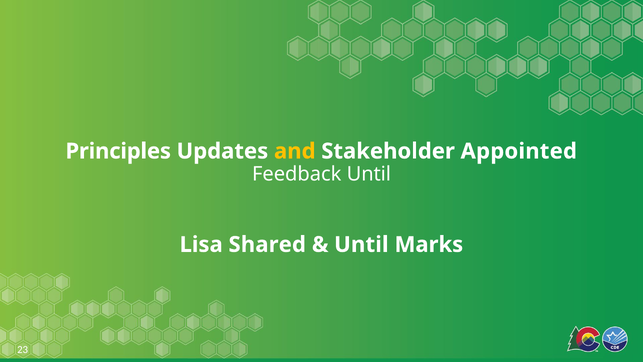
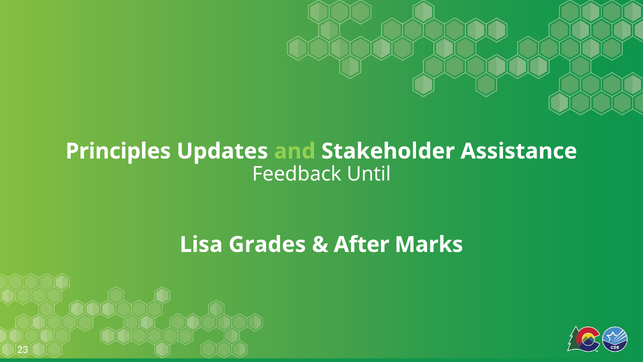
and colour: yellow -> light green (295, 151)
Appointed: Appointed -> Assistance (519, 151)
Shared: Shared -> Grades (267, 244)
Until: Until -> After (362, 244)
